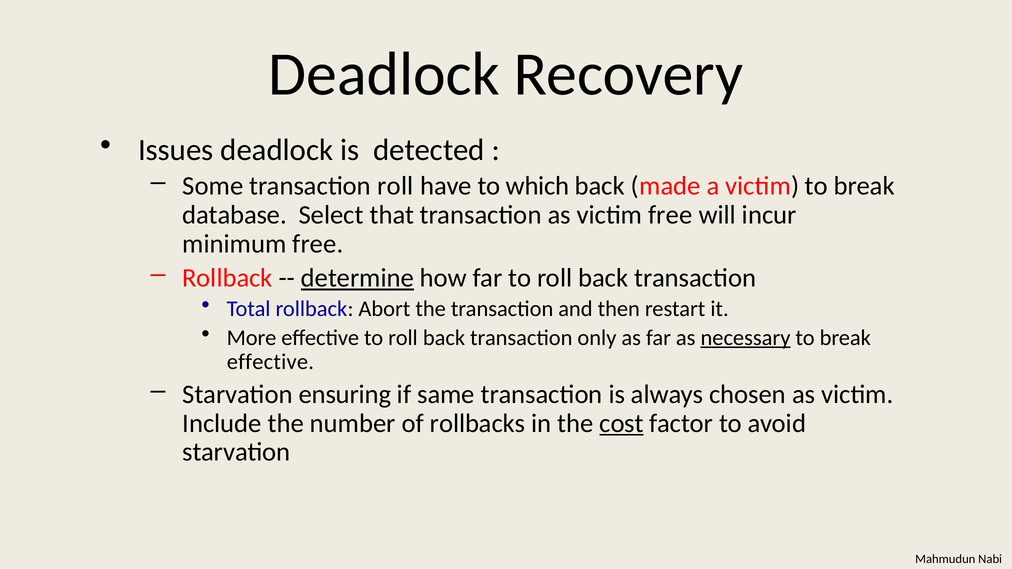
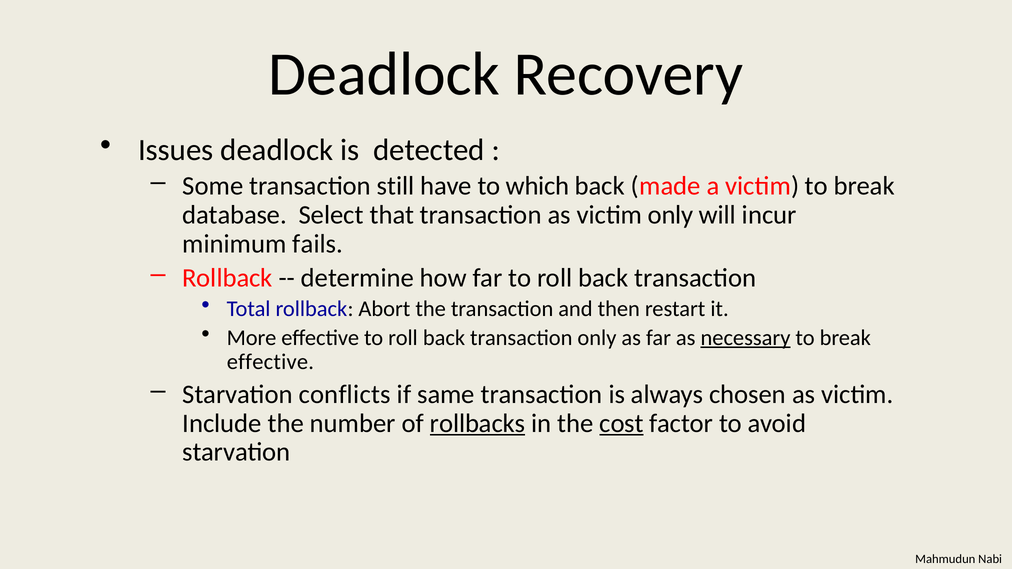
transaction roll: roll -> still (396, 186)
victim free: free -> only (670, 215)
minimum free: free -> fails (318, 244)
determine underline: present -> none (357, 278)
ensuring: ensuring -> conflicts (345, 395)
rollbacks underline: none -> present (478, 423)
